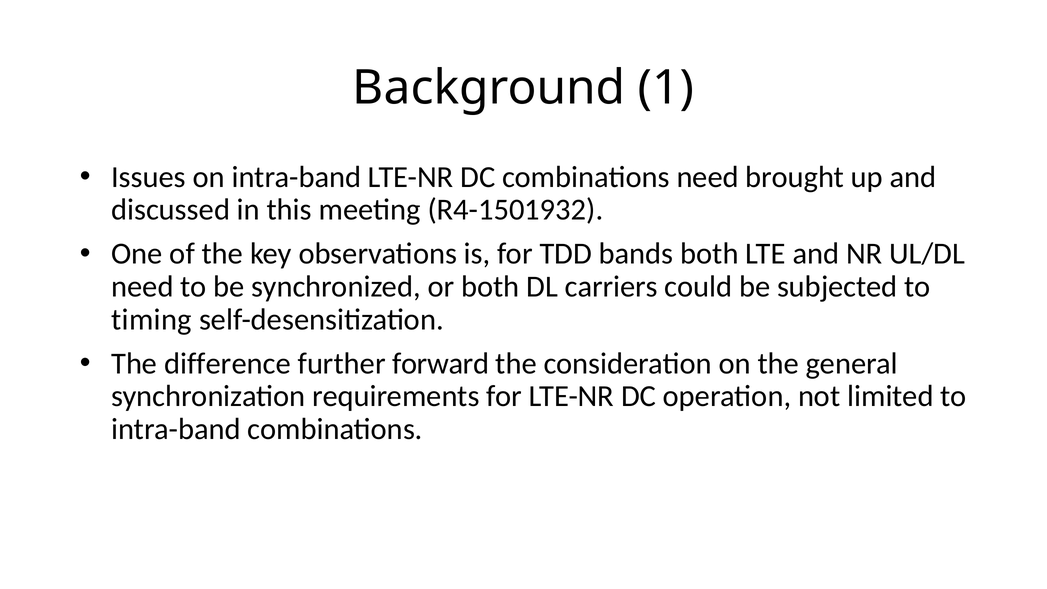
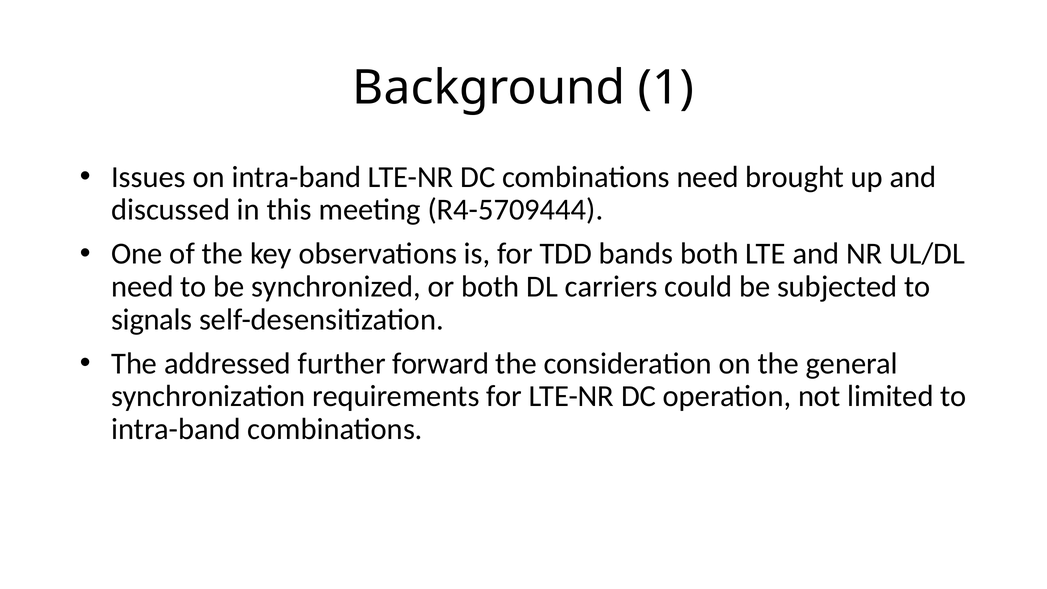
R4-1501932: R4-1501932 -> R4-5709444 (515, 210)
timing: timing -> signals (152, 320)
difference: difference -> addressed (228, 363)
